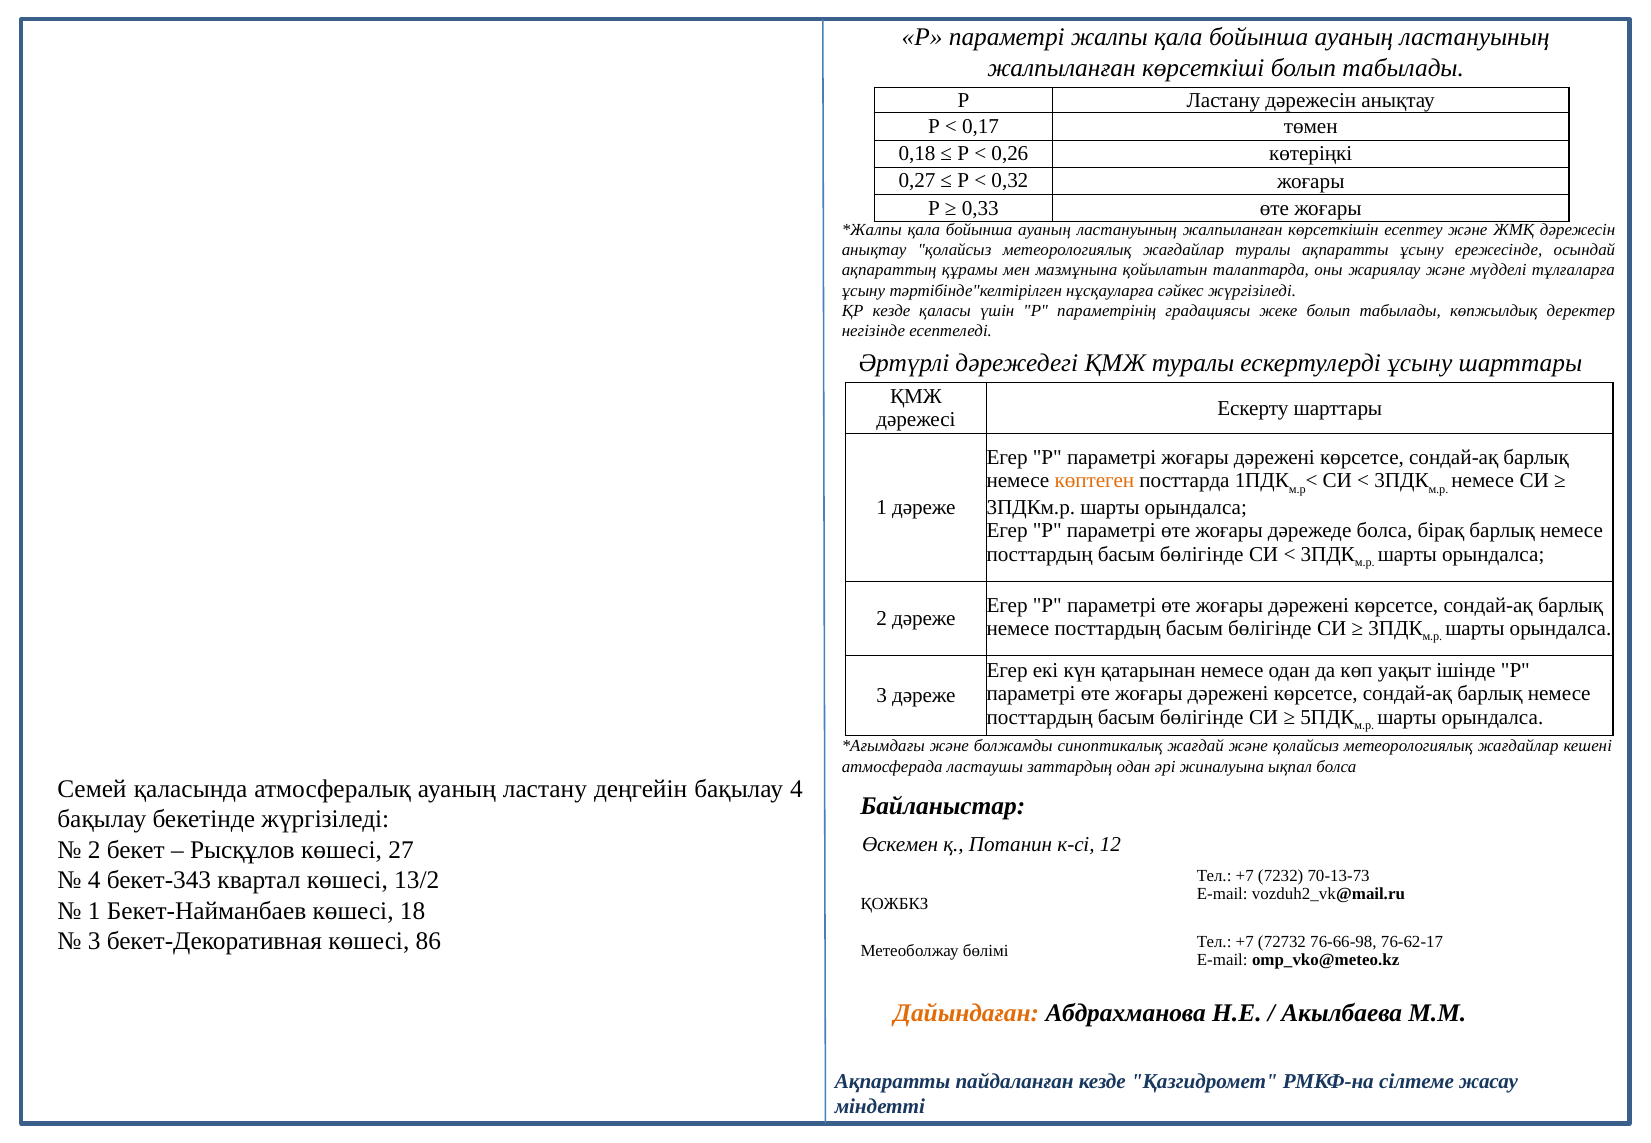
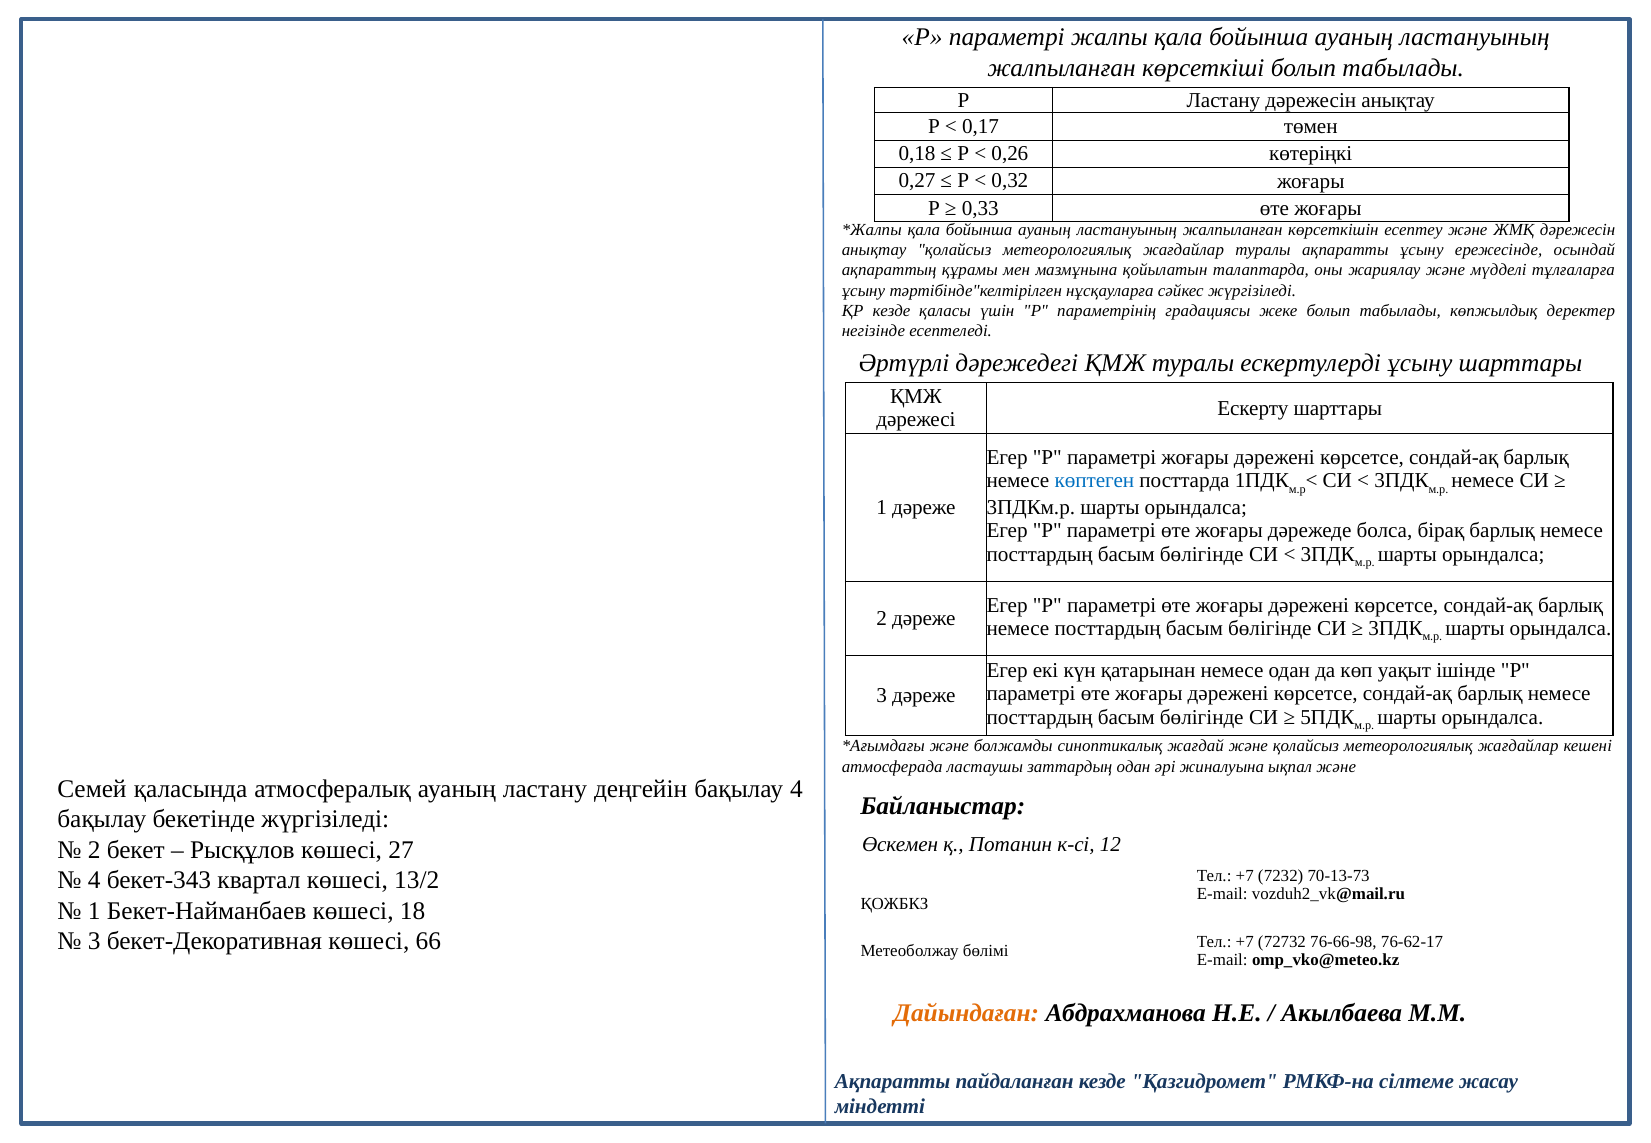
көптеген colour: orange -> blue (1094, 481)
ықпал болса: болса -> және (1336, 766)
86: 86 -> 66 (428, 941)
